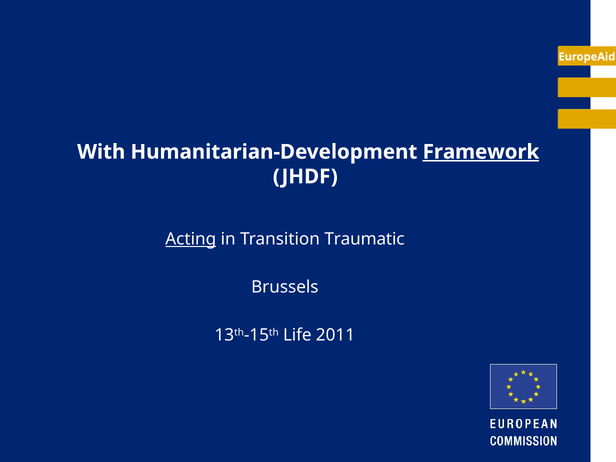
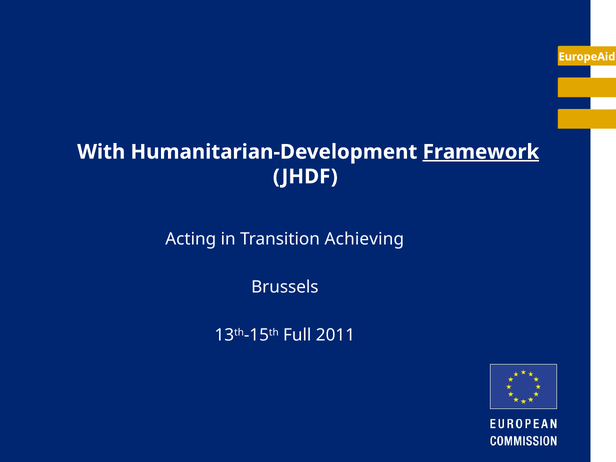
Acting underline: present -> none (191, 239)
Traumatic: Traumatic -> Achieving (364, 239)
Life: Life -> Full (297, 335)
